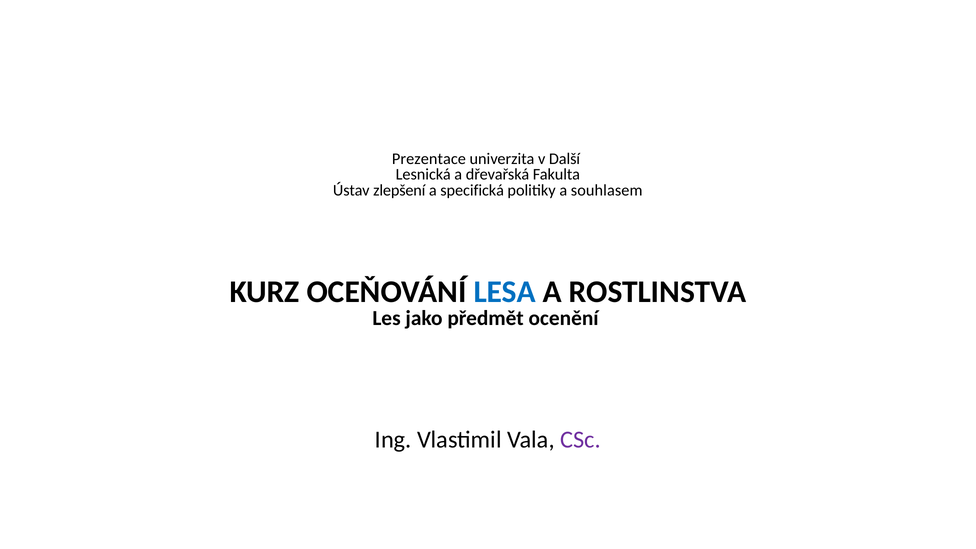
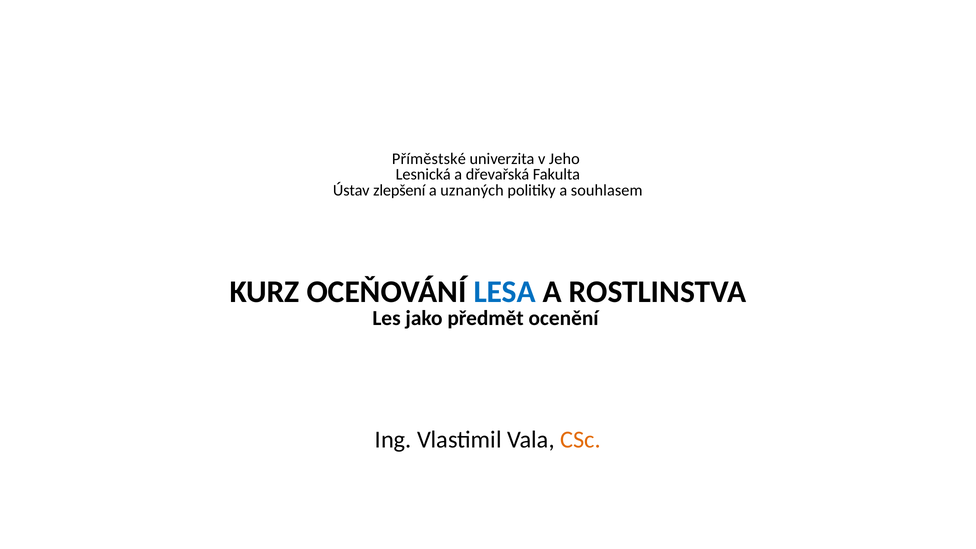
Prezentace: Prezentace -> Příměstské (429, 159)
Další: Další -> Jeho (564, 159)
specifická: specifická -> uznaných (472, 190)
CSc colour: purple -> orange (580, 440)
